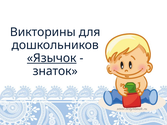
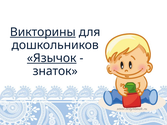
Викторины underline: none -> present (43, 32)
